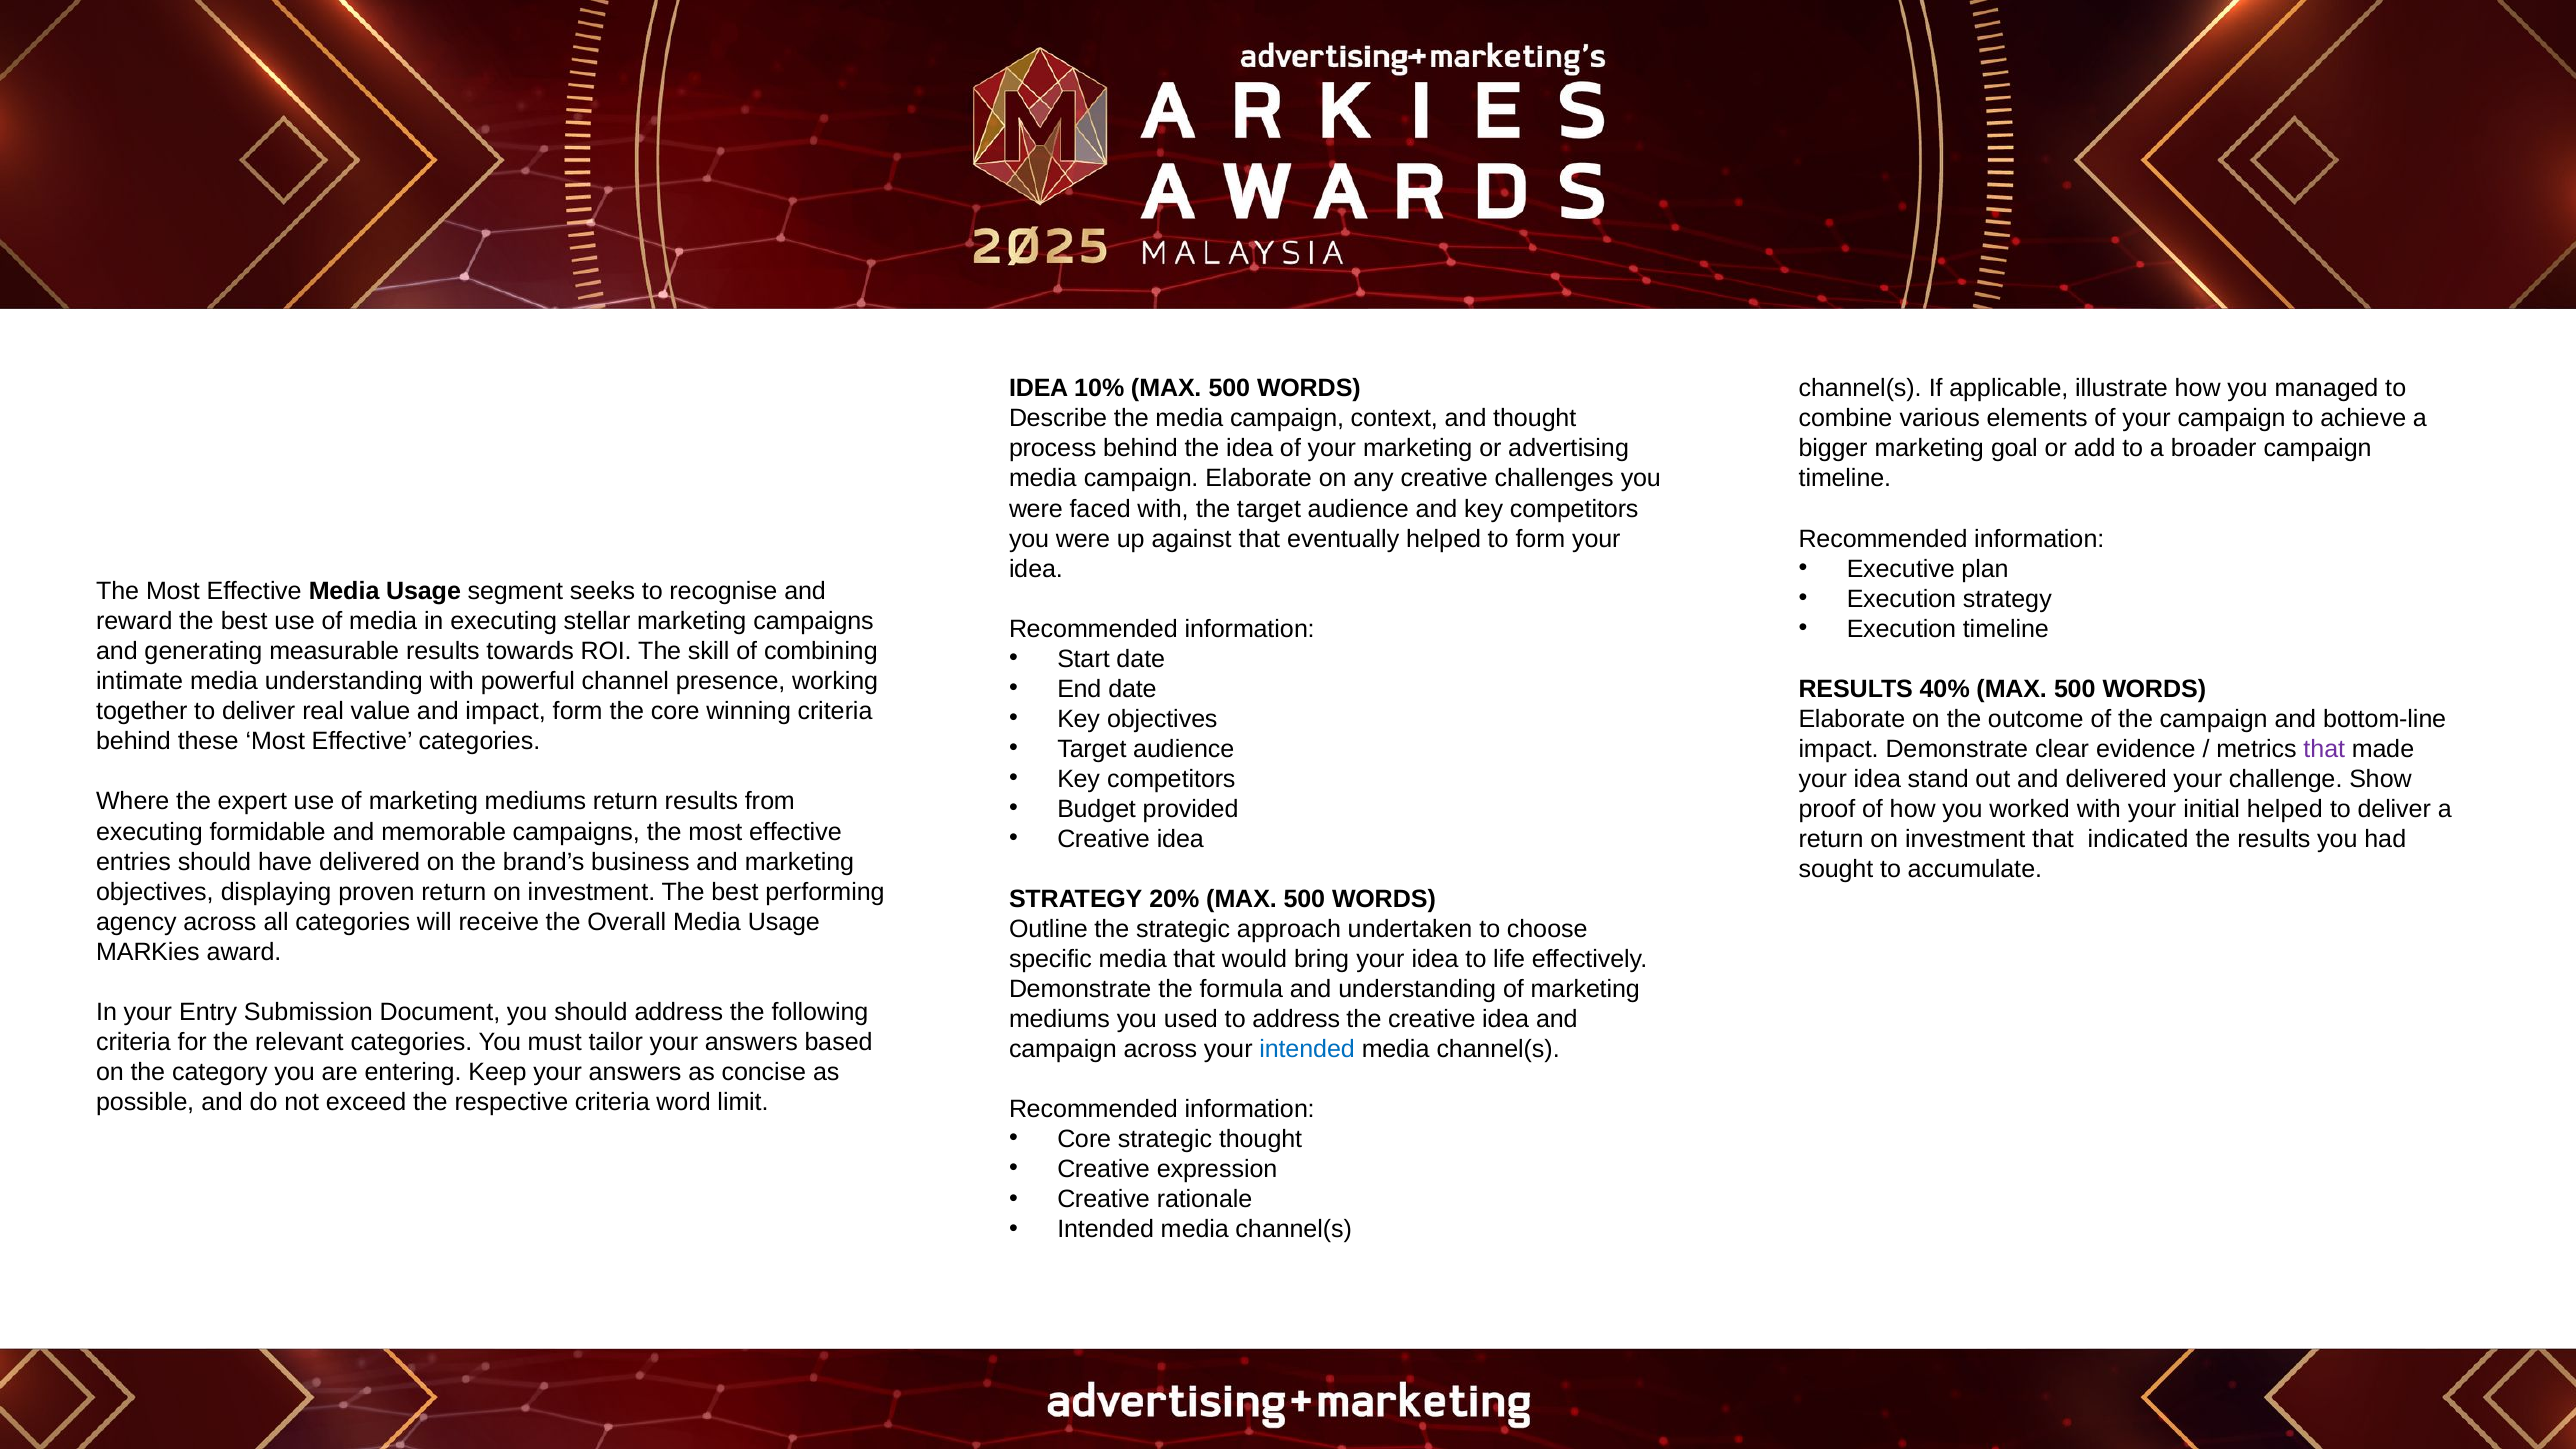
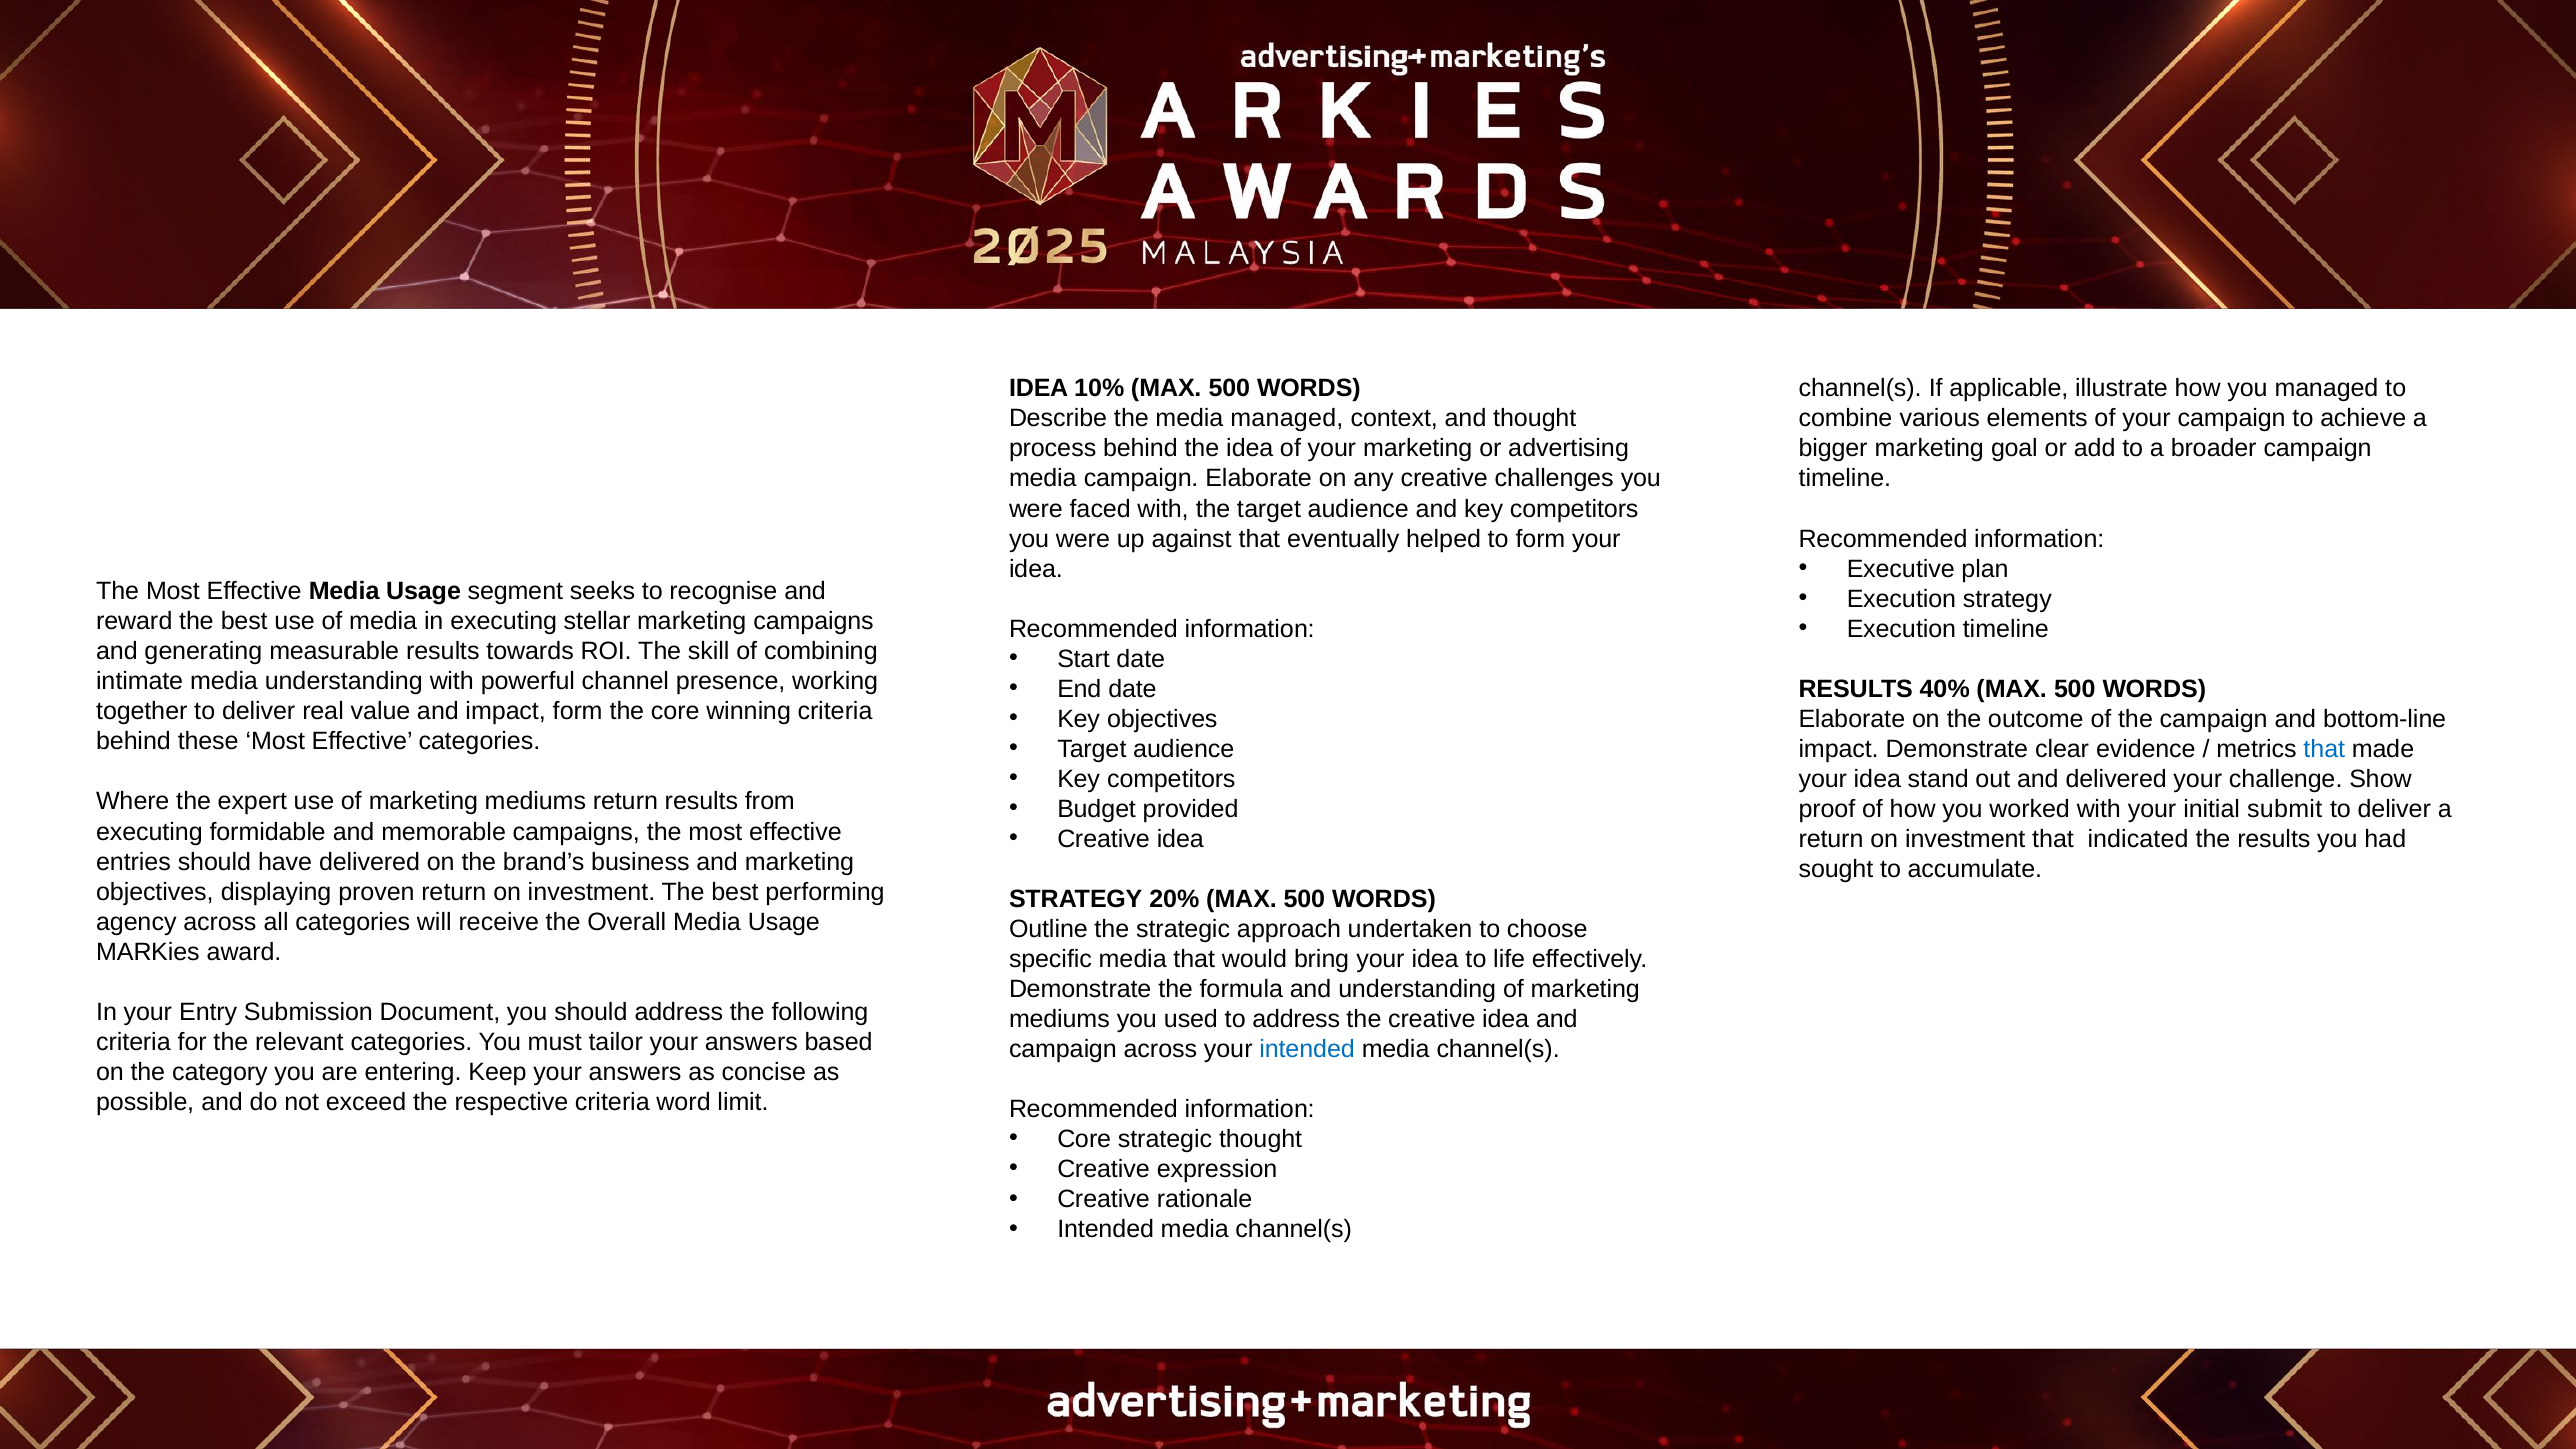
the media campaign: campaign -> managed (1287, 419)
that colour: purple -> blue (2324, 749)
initial helped: helped -> submit (2285, 809)
